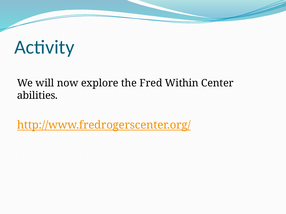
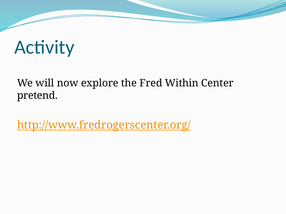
abilities: abilities -> pretend (37, 96)
